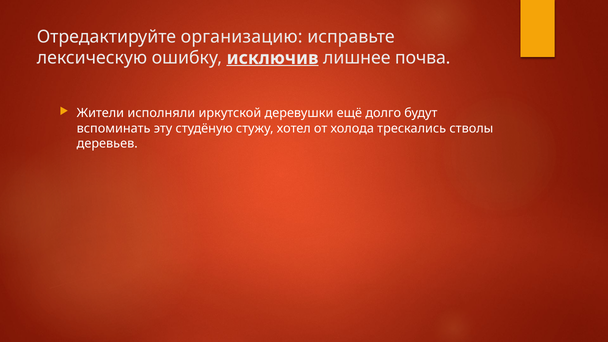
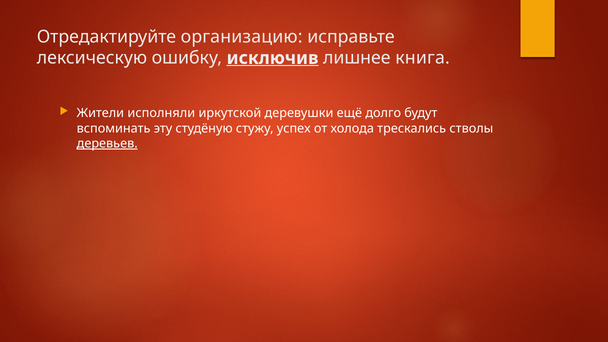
почва: почва -> книга (423, 58)
хотел: хотел -> успех (294, 128)
деревьев underline: none -> present (107, 144)
